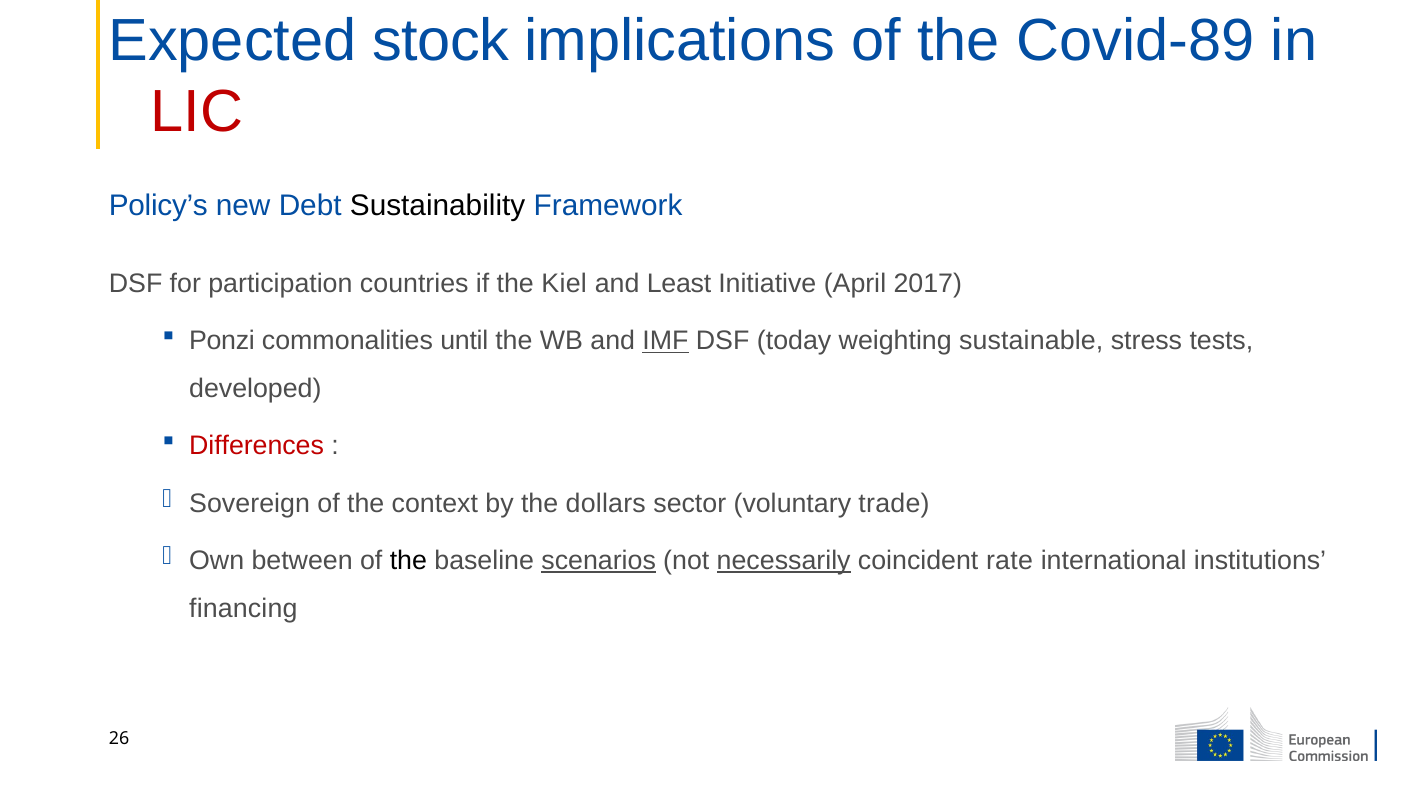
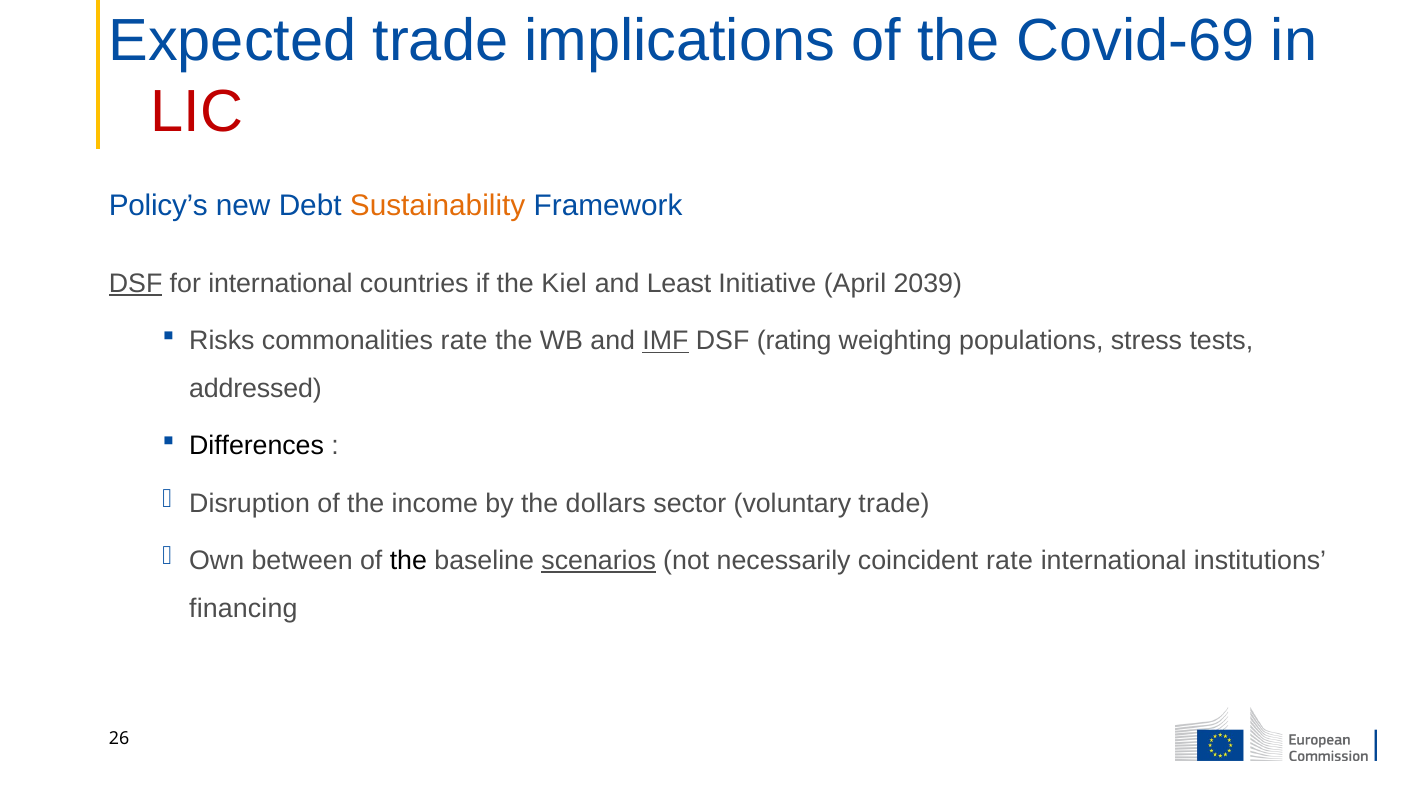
Expected stock: stock -> trade (440, 40)
Covid-89: Covid-89 -> Covid-69 (1135, 40)
Sustainability colour: black -> orange (438, 206)
DSF underline: none -> present (136, 284)
for participation: participation -> international (280, 284)
2017: 2017 -> 2039 (928, 284)
Ponzi: Ponzi -> Risks (222, 341)
commonalities until: until -> rate (464, 341)
today: today -> rating (794, 341)
sustainable: sustainable -> populations (1031, 341)
developed: developed -> addressed (255, 389)
Differences colour: red -> black (257, 446)
Sovereign: Sovereign -> Disruption (250, 503)
context: context -> income (435, 503)
necessarily underline: present -> none (784, 561)
